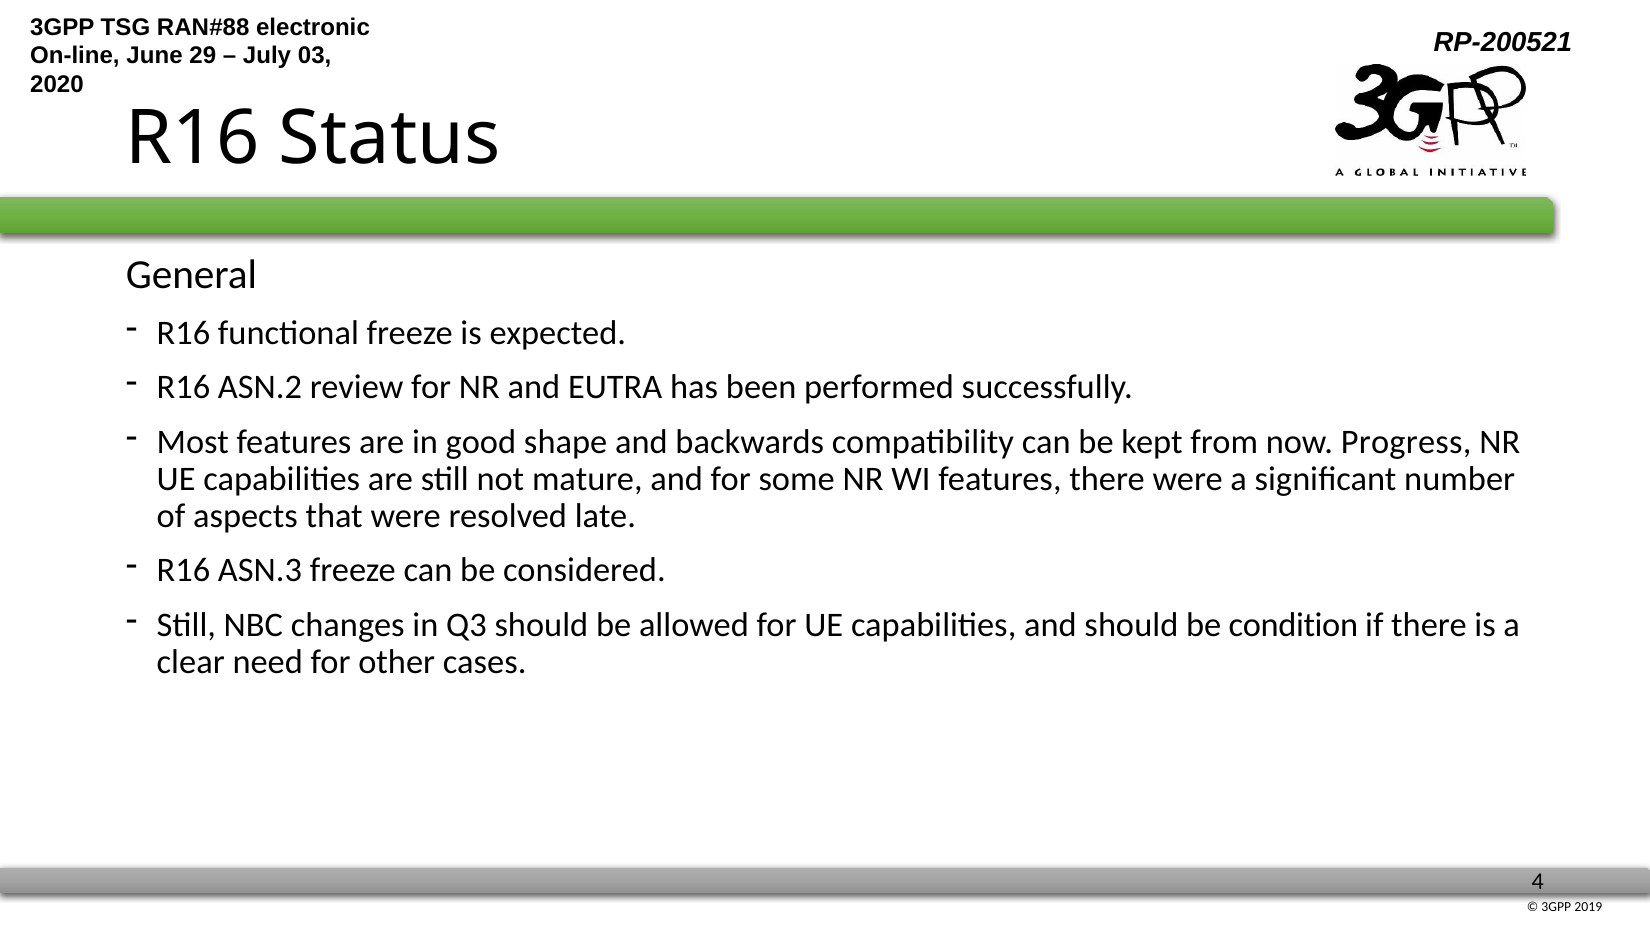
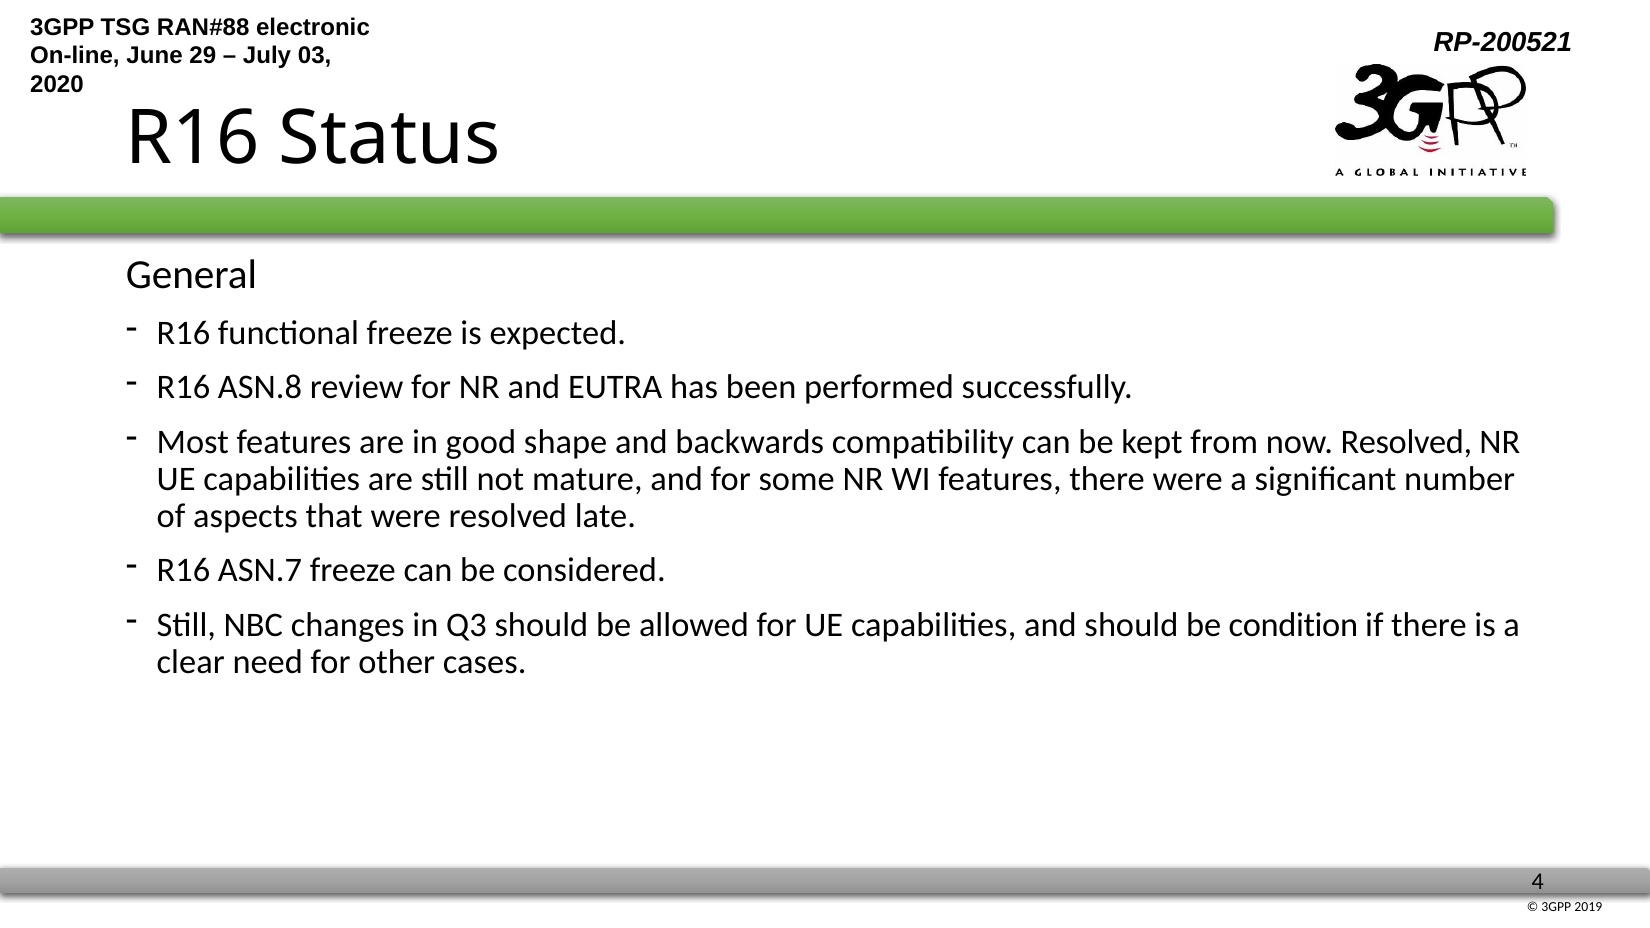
ASN.2: ASN.2 -> ASN.8 (260, 388)
now Progress: Progress -> Resolved (1406, 442)
ASN.3: ASN.3 -> ASN.7 (260, 571)
